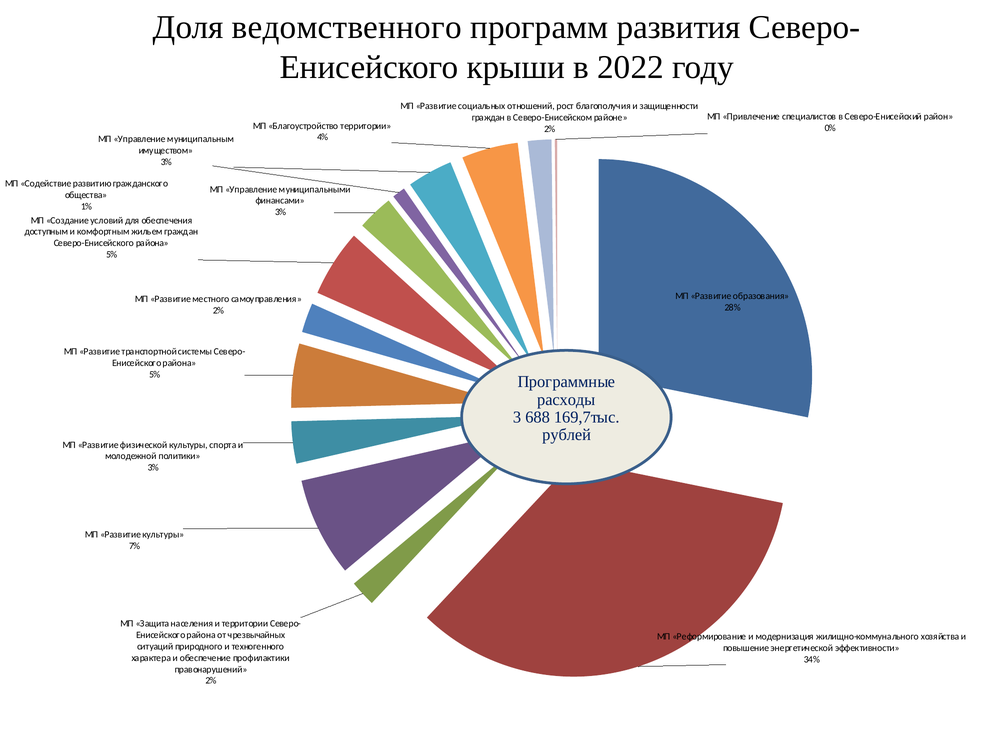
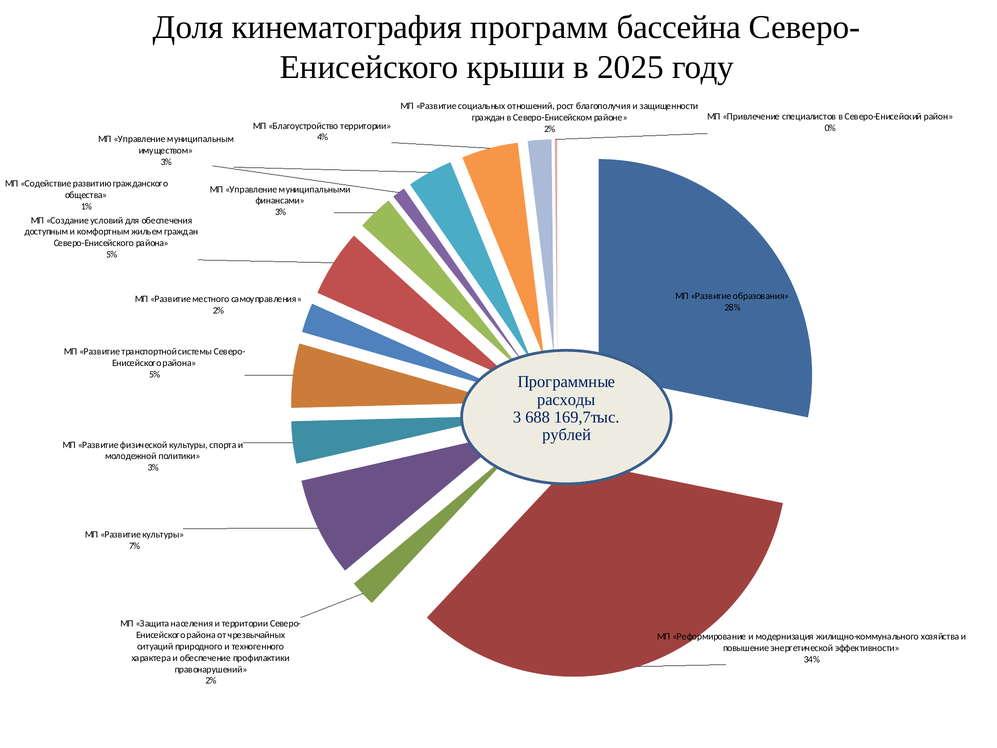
ведомственного: ведомственного -> кинематография (347, 27)
развития: развития -> бассейна (679, 27)
2022: 2022 -> 2025 (631, 67)
